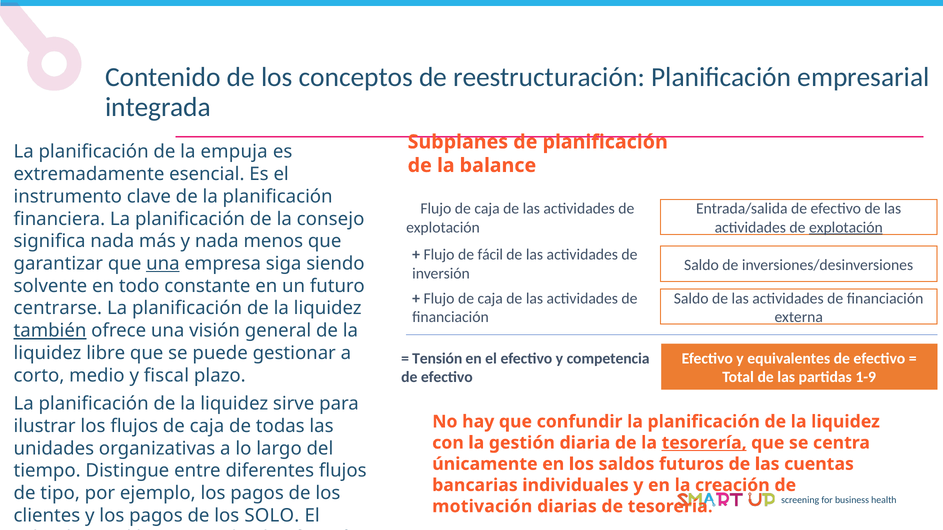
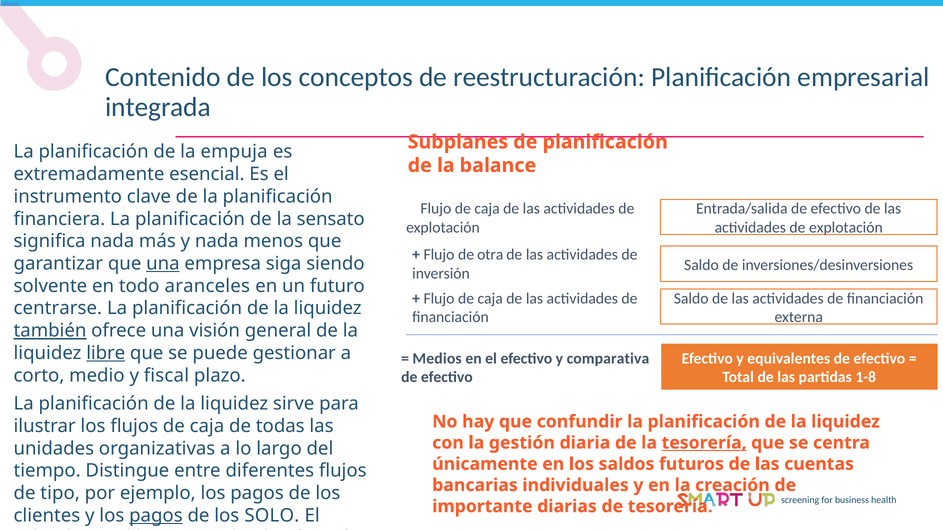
consejo: consejo -> sensato (331, 219)
explotación underline: present -> none (846, 228)
fácil: fácil -> otra (490, 255)
constante: constante -> aranceles (207, 286)
libre underline: none -> present (106, 353)
Tensión: Tensión -> Medios (437, 359)
competencia: competencia -> comparativa (608, 359)
1-9: 1-9 -> 1-8 (866, 377)
motivación: motivación -> importante (482, 507)
pagos underline: none -> present (156, 516)
